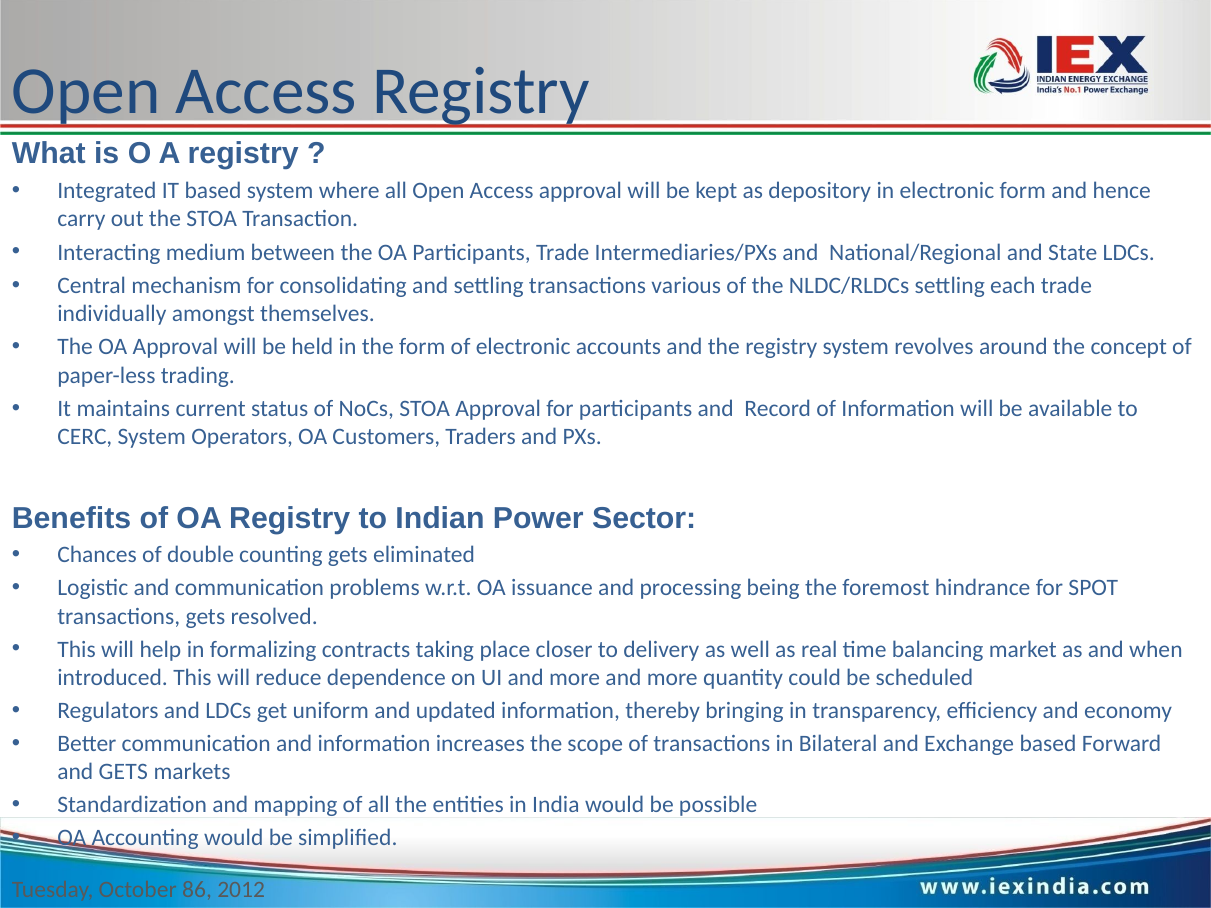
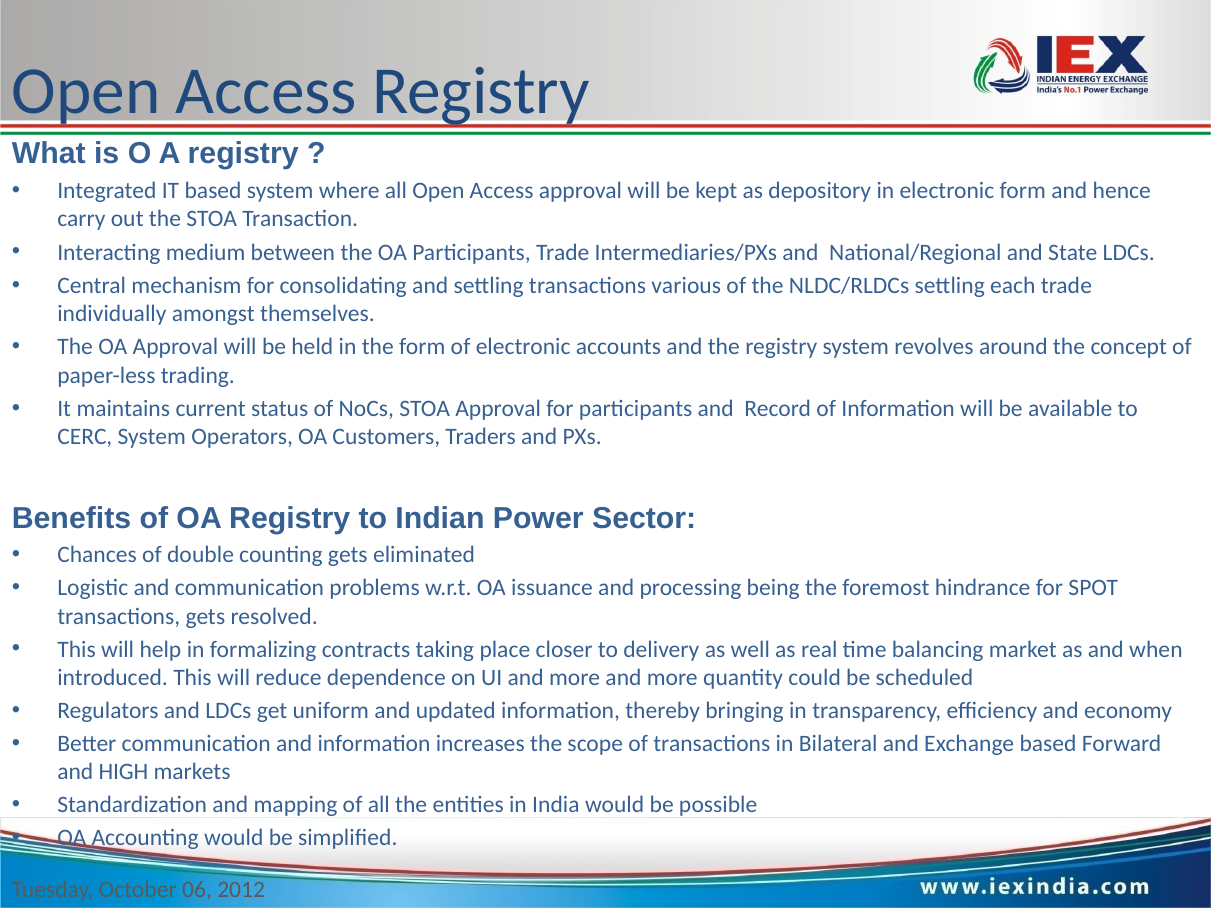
and GETS: GETS -> HIGH (123, 772)
86: 86 -> 06 (197, 890)
